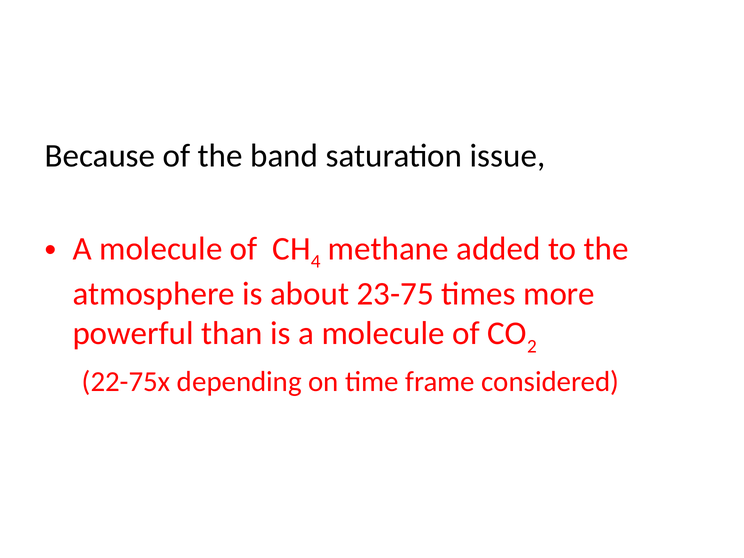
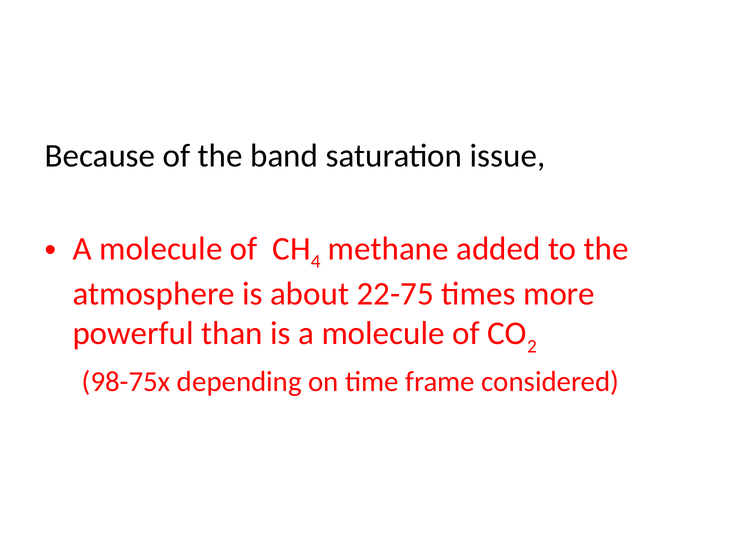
23-75: 23-75 -> 22-75 (395, 294)
22-75x: 22-75x -> 98-75x (126, 382)
